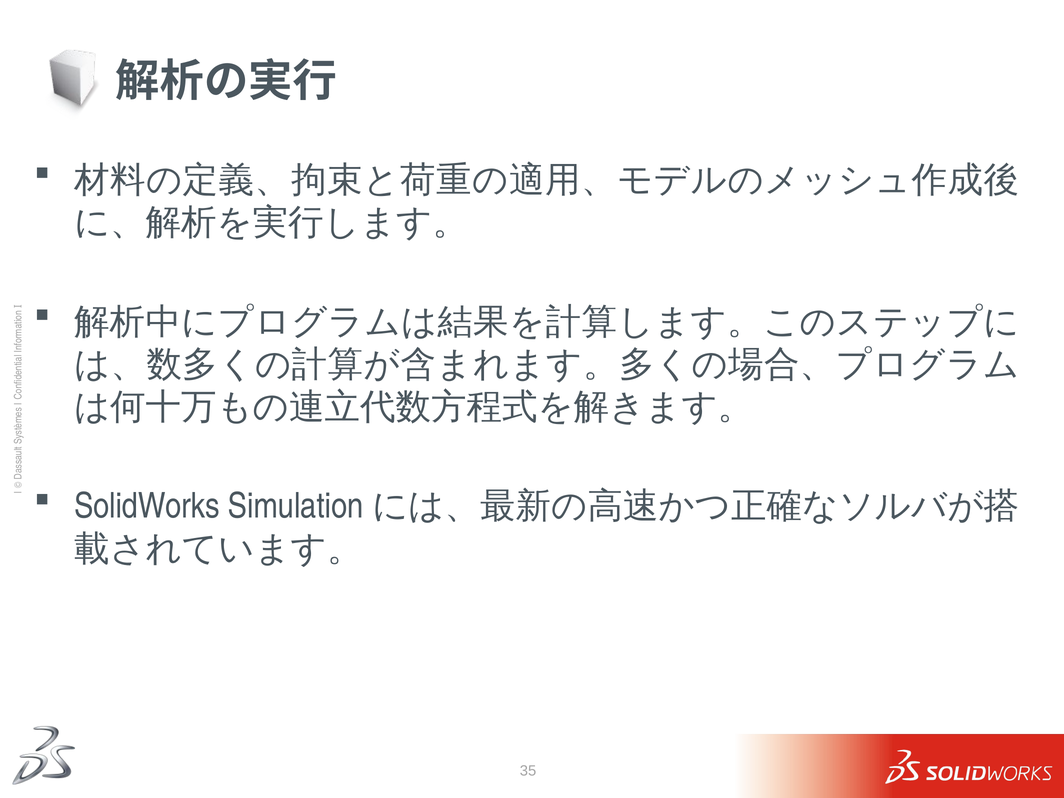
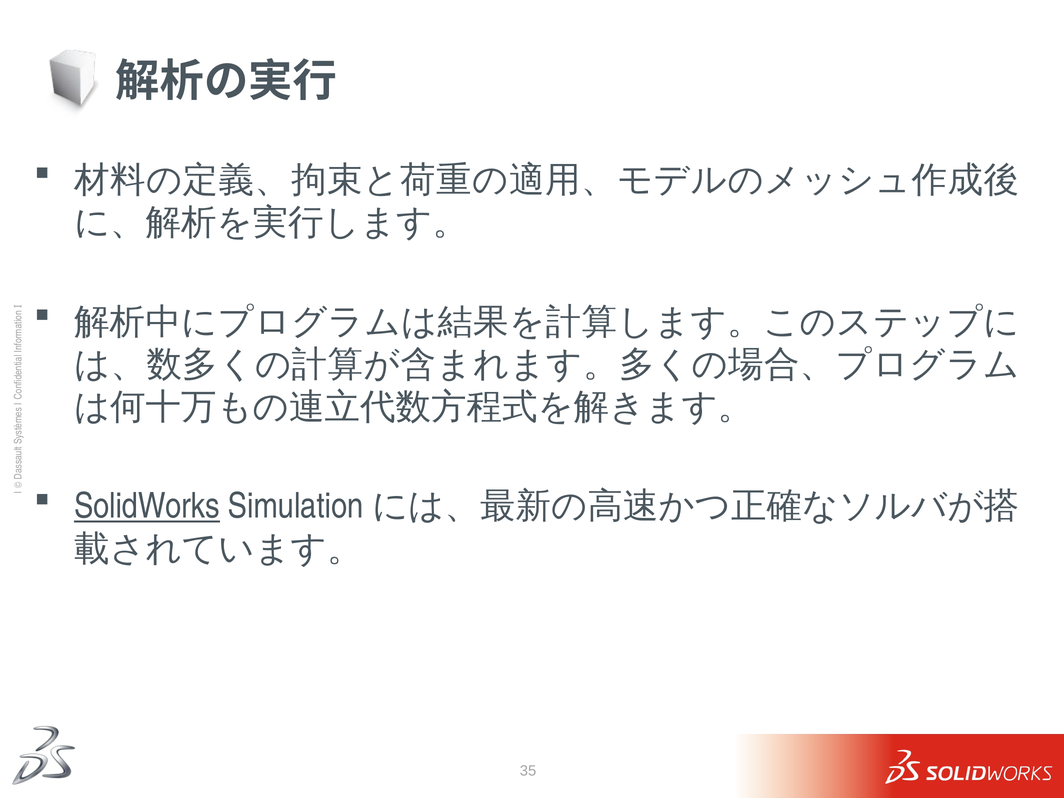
SolidWorks underline: none -> present (147, 506)
